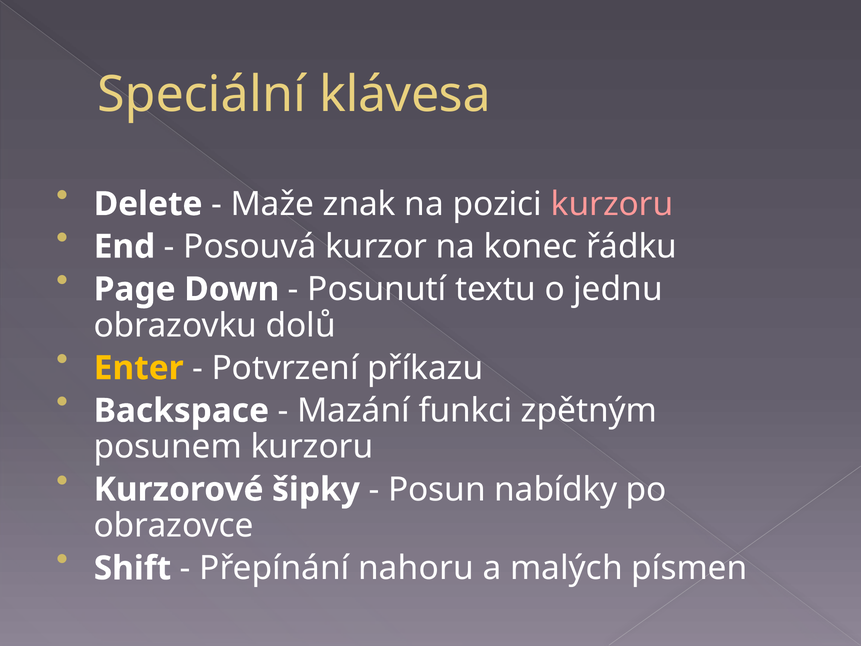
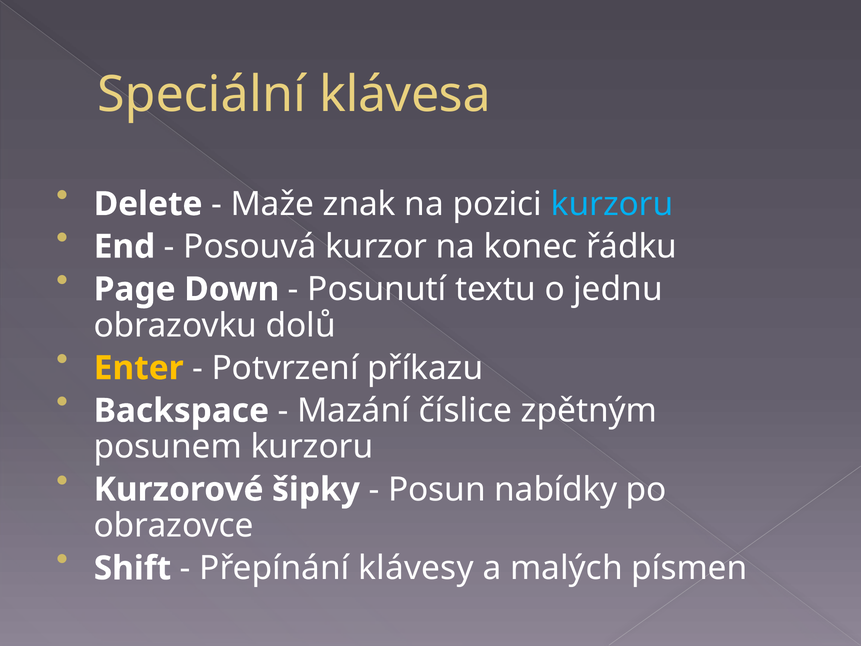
kurzoru colour: pink -> light blue (612, 204)
funkci: funkci -> číslice (465, 411)
nahoru: nahoru -> klávesy (416, 568)
